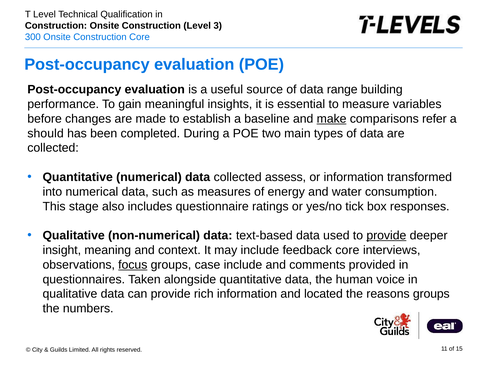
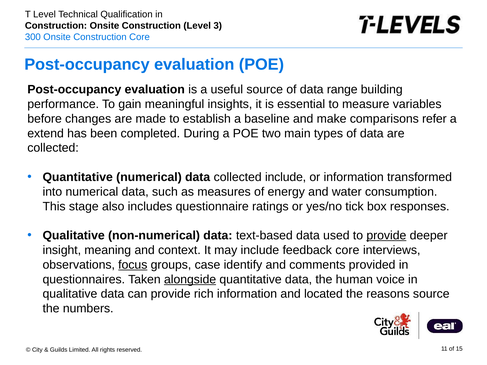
make underline: present -> none (332, 119)
should: should -> extend (46, 133)
collected assess: assess -> include (286, 177)
case include: include -> identify (243, 265)
alongside underline: none -> present (190, 280)
reasons groups: groups -> source (431, 294)
